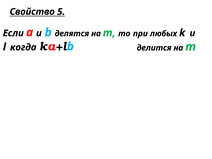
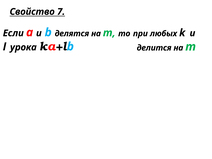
5: 5 -> 7 (61, 12)
когда: когда -> урока (23, 47)
